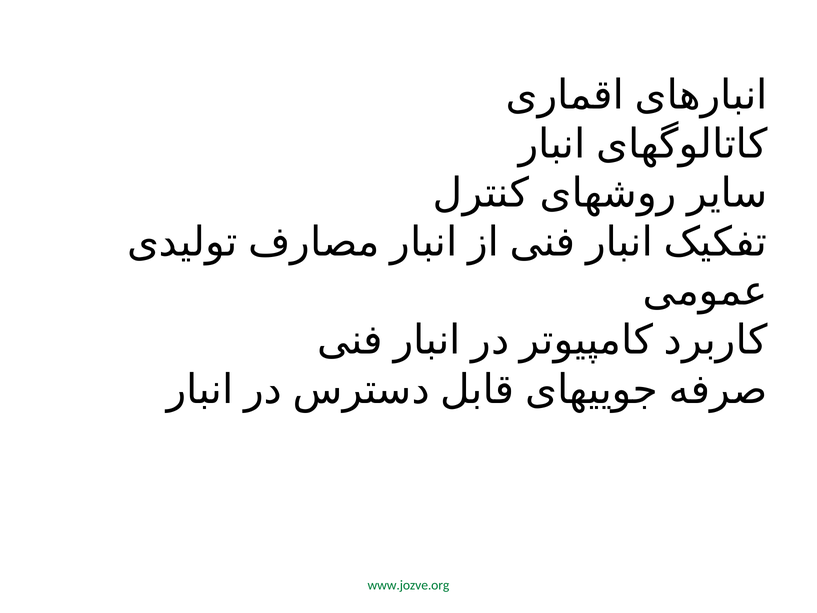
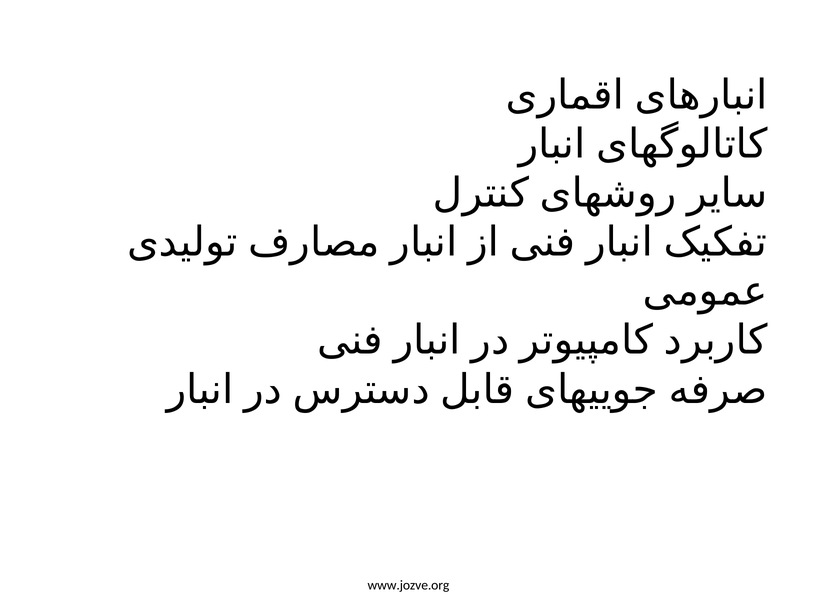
www.jozve.org colour: green -> black (408, 585)
